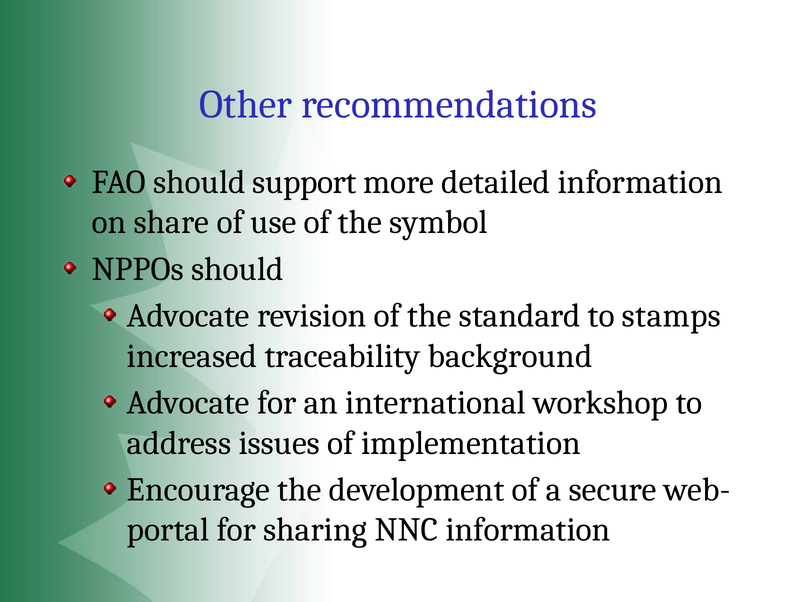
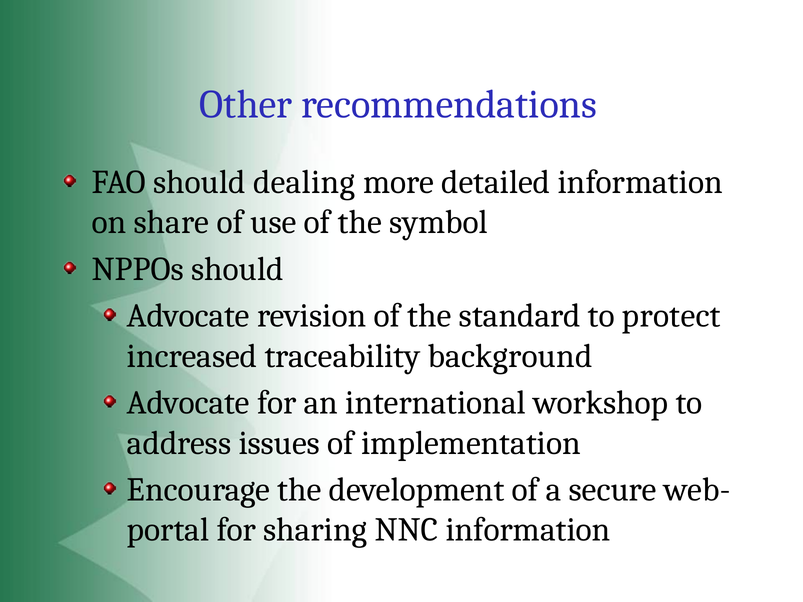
support: support -> dealing (304, 182)
stamps: stamps -> protect (671, 316)
